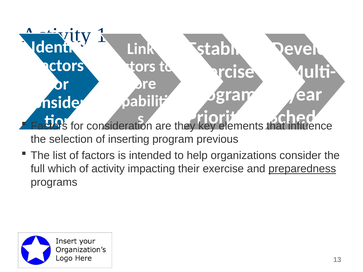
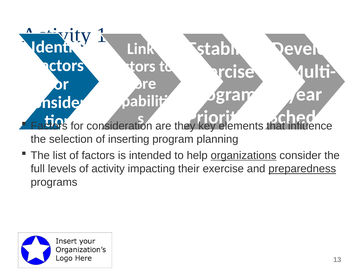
previous: previous -> planning (217, 139)
organizations underline: none -> present (244, 156)
which: which -> levels (62, 169)
